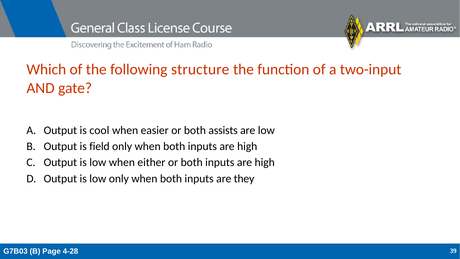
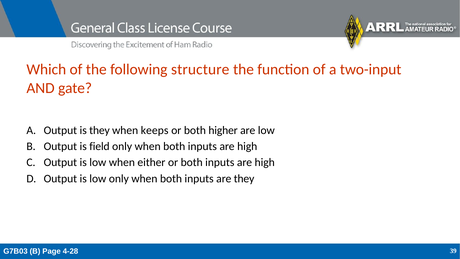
is cool: cool -> they (100, 130)
easier: easier -> keeps (155, 130)
assists: assists -> higher (223, 130)
